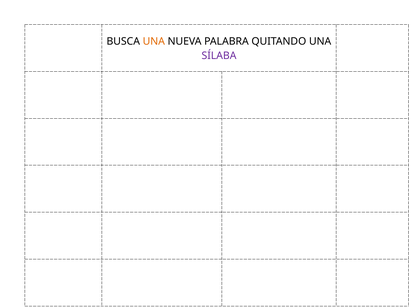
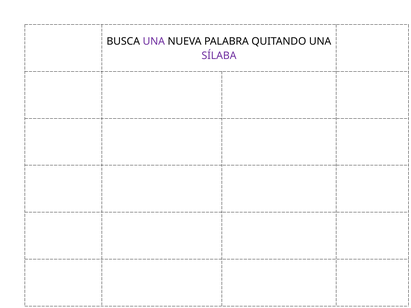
UNA colour: orange -> purple (154, 41)
